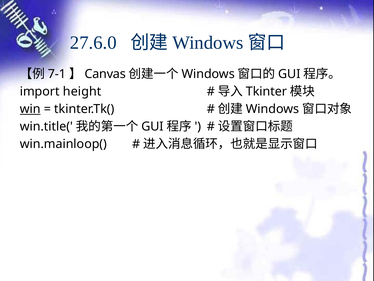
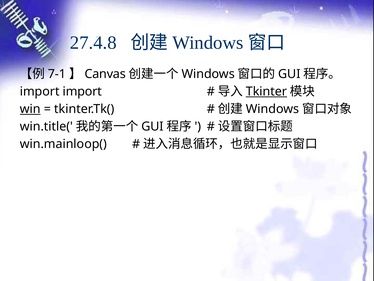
27.6.0: 27.6.0 -> 27.4.8 (93, 43)
import height: height -> import (82, 91)
Tkinter underline: none -> present (266, 91)
